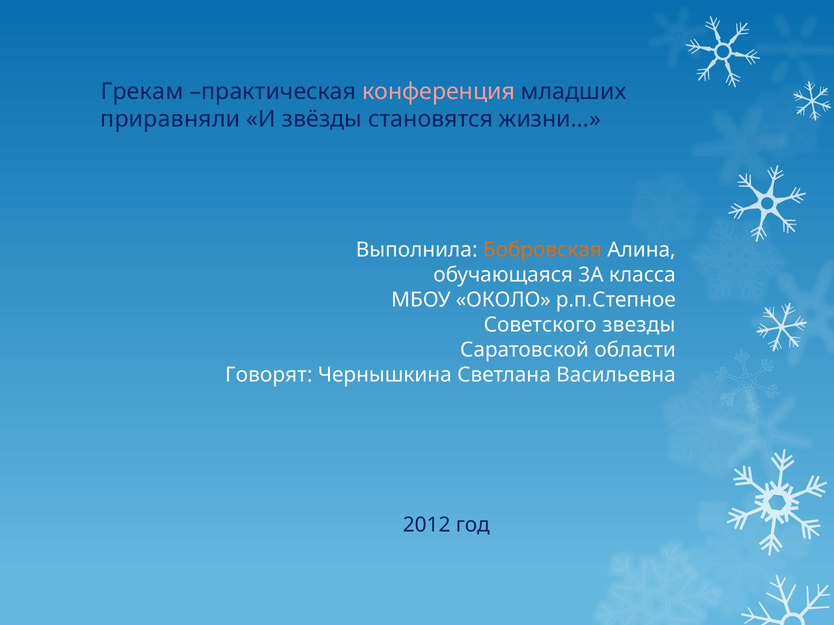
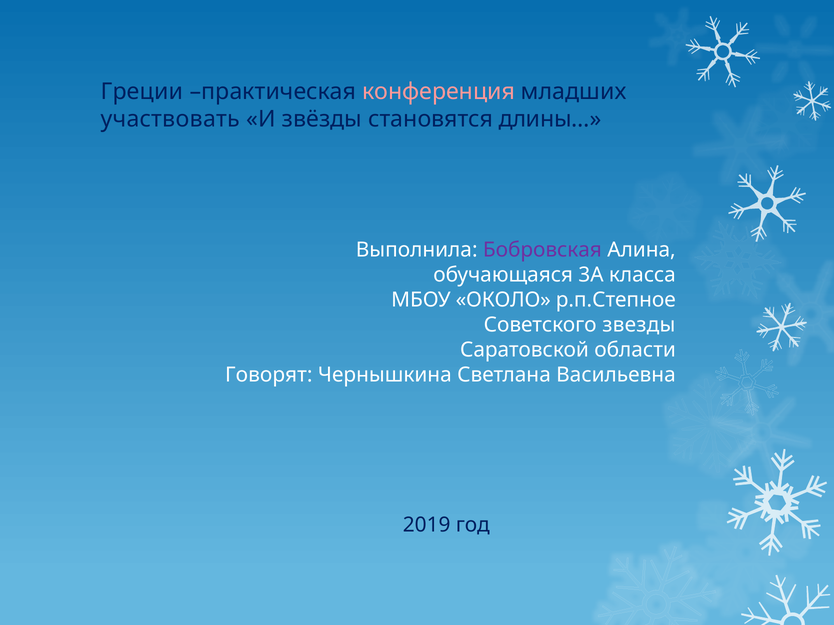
Грекам: Грекам -> Греции (142, 91)
приравняли: приравняли -> участвовать (170, 119)
жизни…: жизни… -> длины… (550, 119)
Бобровская colour: orange -> purple (542, 250)
2012: 2012 -> 2019 (427, 526)
